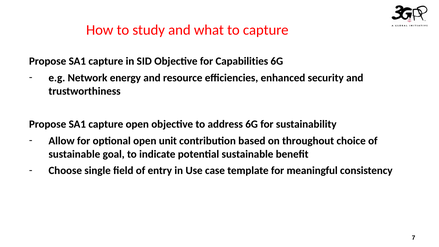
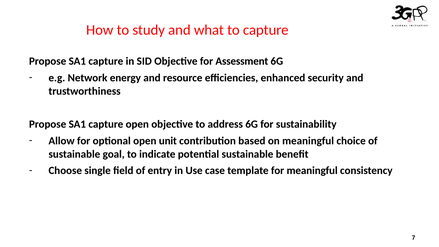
Capabilities: Capabilities -> Assessment (242, 61)
on throughout: throughout -> meaningful (308, 141)
